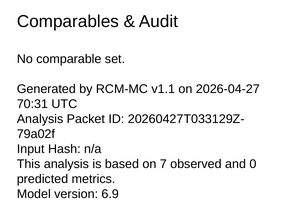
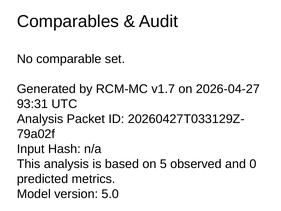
v1.1: v1.1 -> v1.7 (163, 89)
70:31: 70:31 -> 93:31 (32, 104)
7: 7 -> 5 (163, 164)
6.9: 6.9 -> 5.0 (110, 194)
